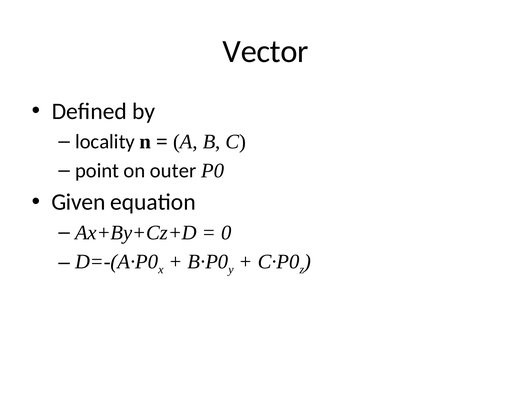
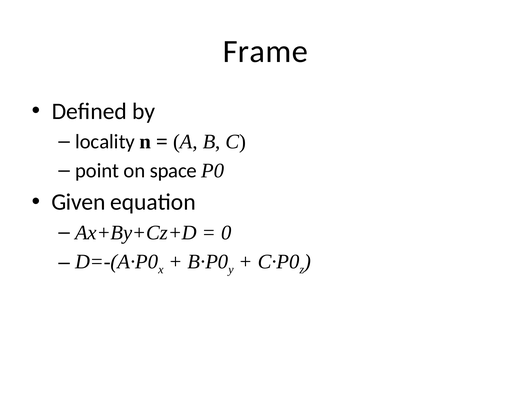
Vector: Vector -> Frame (265, 51)
outer: outer -> space (173, 171)
